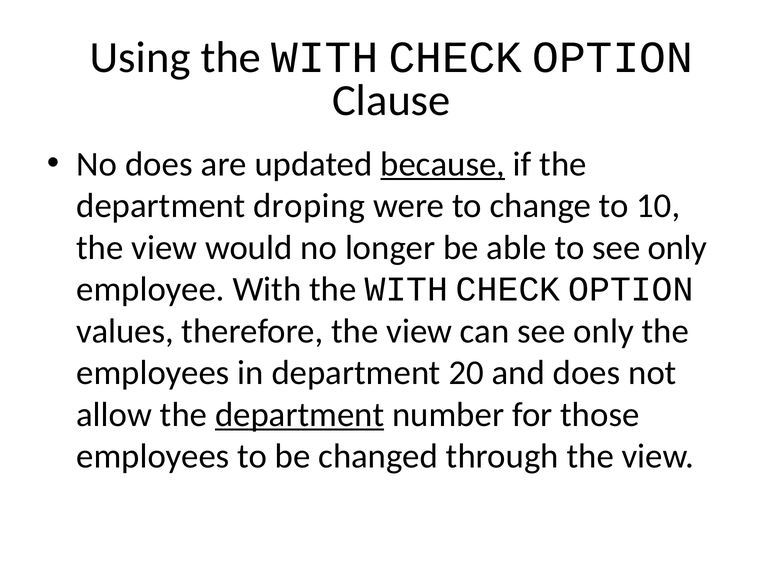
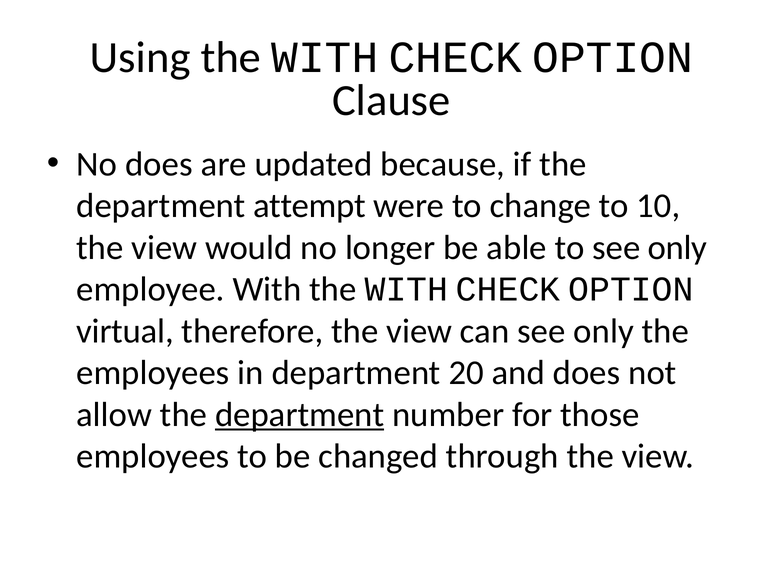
because underline: present -> none (443, 164)
droping: droping -> attempt (310, 206)
values: values -> virtual (125, 331)
